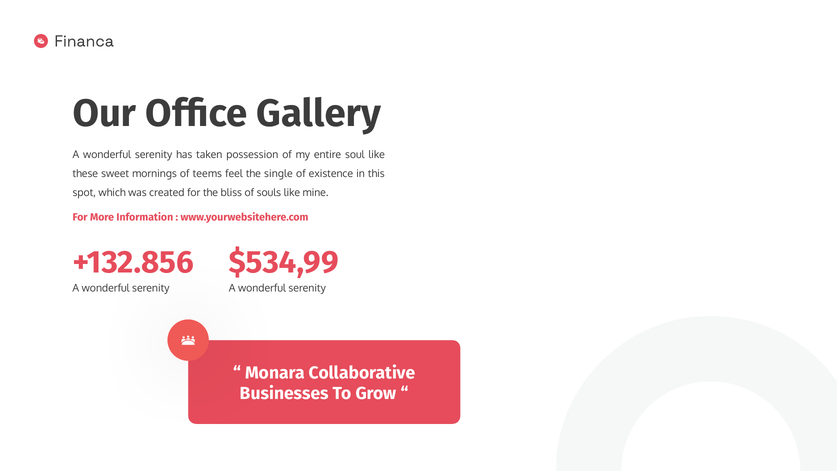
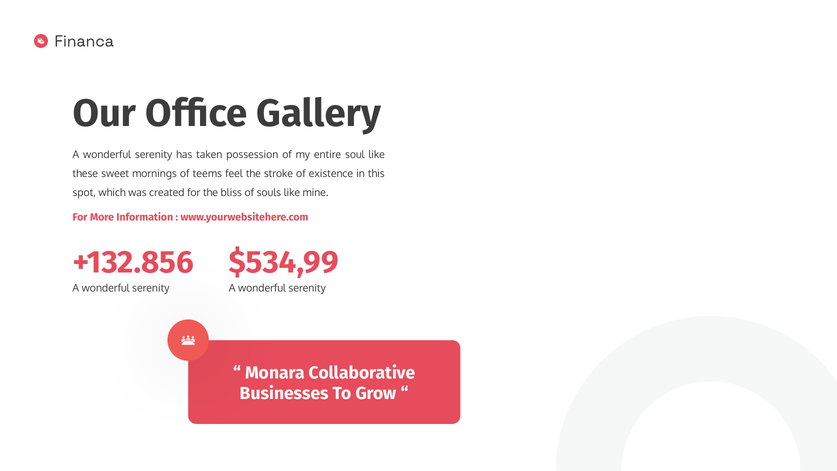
single: single -> stroke (278, 174)
